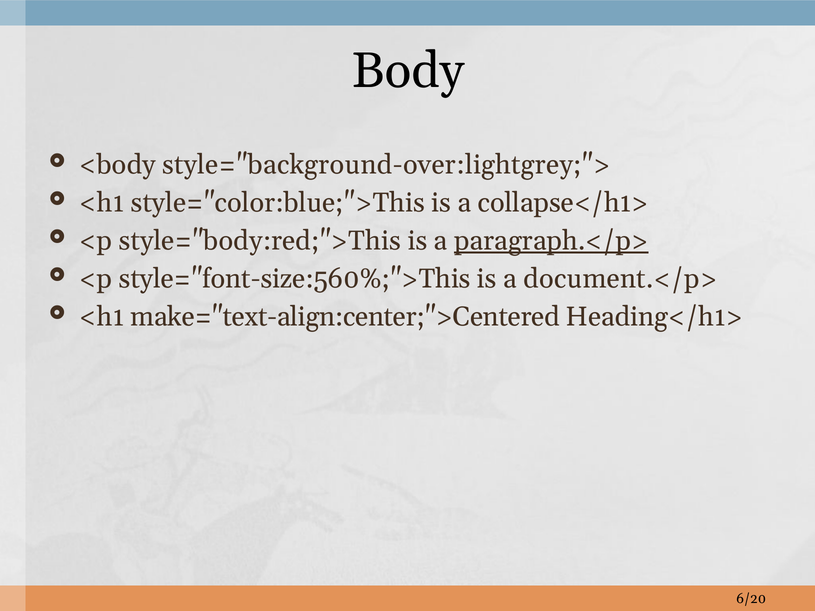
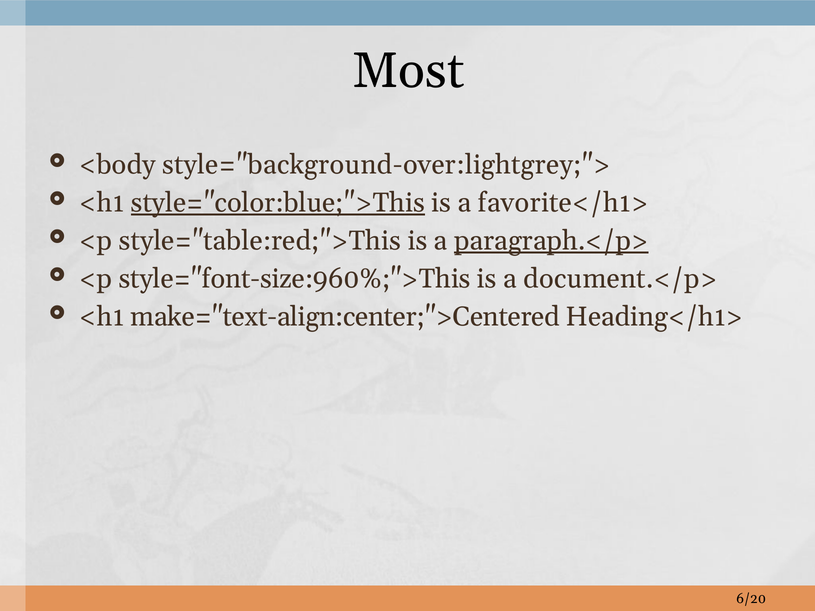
Body: Body -> Most (408, 71)
style="color:blue;">This underline: none -> present (278, 203)
collapse</h1>: collapse</h1> -> favorite</h1> (563, 203)
style="body:red;">This: style="body:red;">This -> style="table:red;">This (260, 241)
style="font-size:560%;">This: style="font-size:560%;">This -> style="font-size:960%;">This (295, 279)
